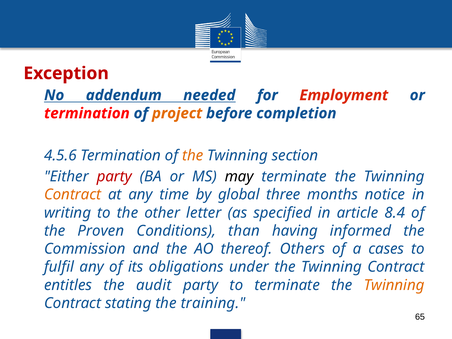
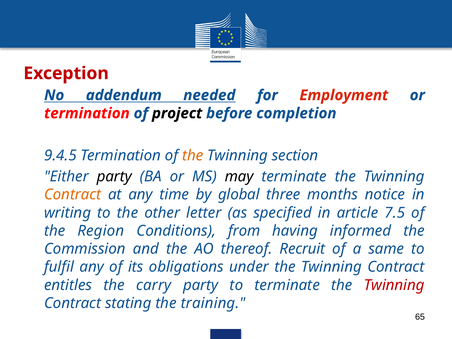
project colour: orange -> black (177, 113)
4.5.6: 4.5.6 -> 9.4.5 (60, 155)
party colour: red -> black (114, 177)
8.4: 8.4 -> 7.5 (395, 213)
Proven: Proven -> Region (101, 231)
than: than -> from (244, 231)
Others: Others -> Recruit (302, 249)
cases: cases -> same (386, 249)
audit: audit -> carry (154, 285)
Twinning colour: orange -> red (394, 285)
